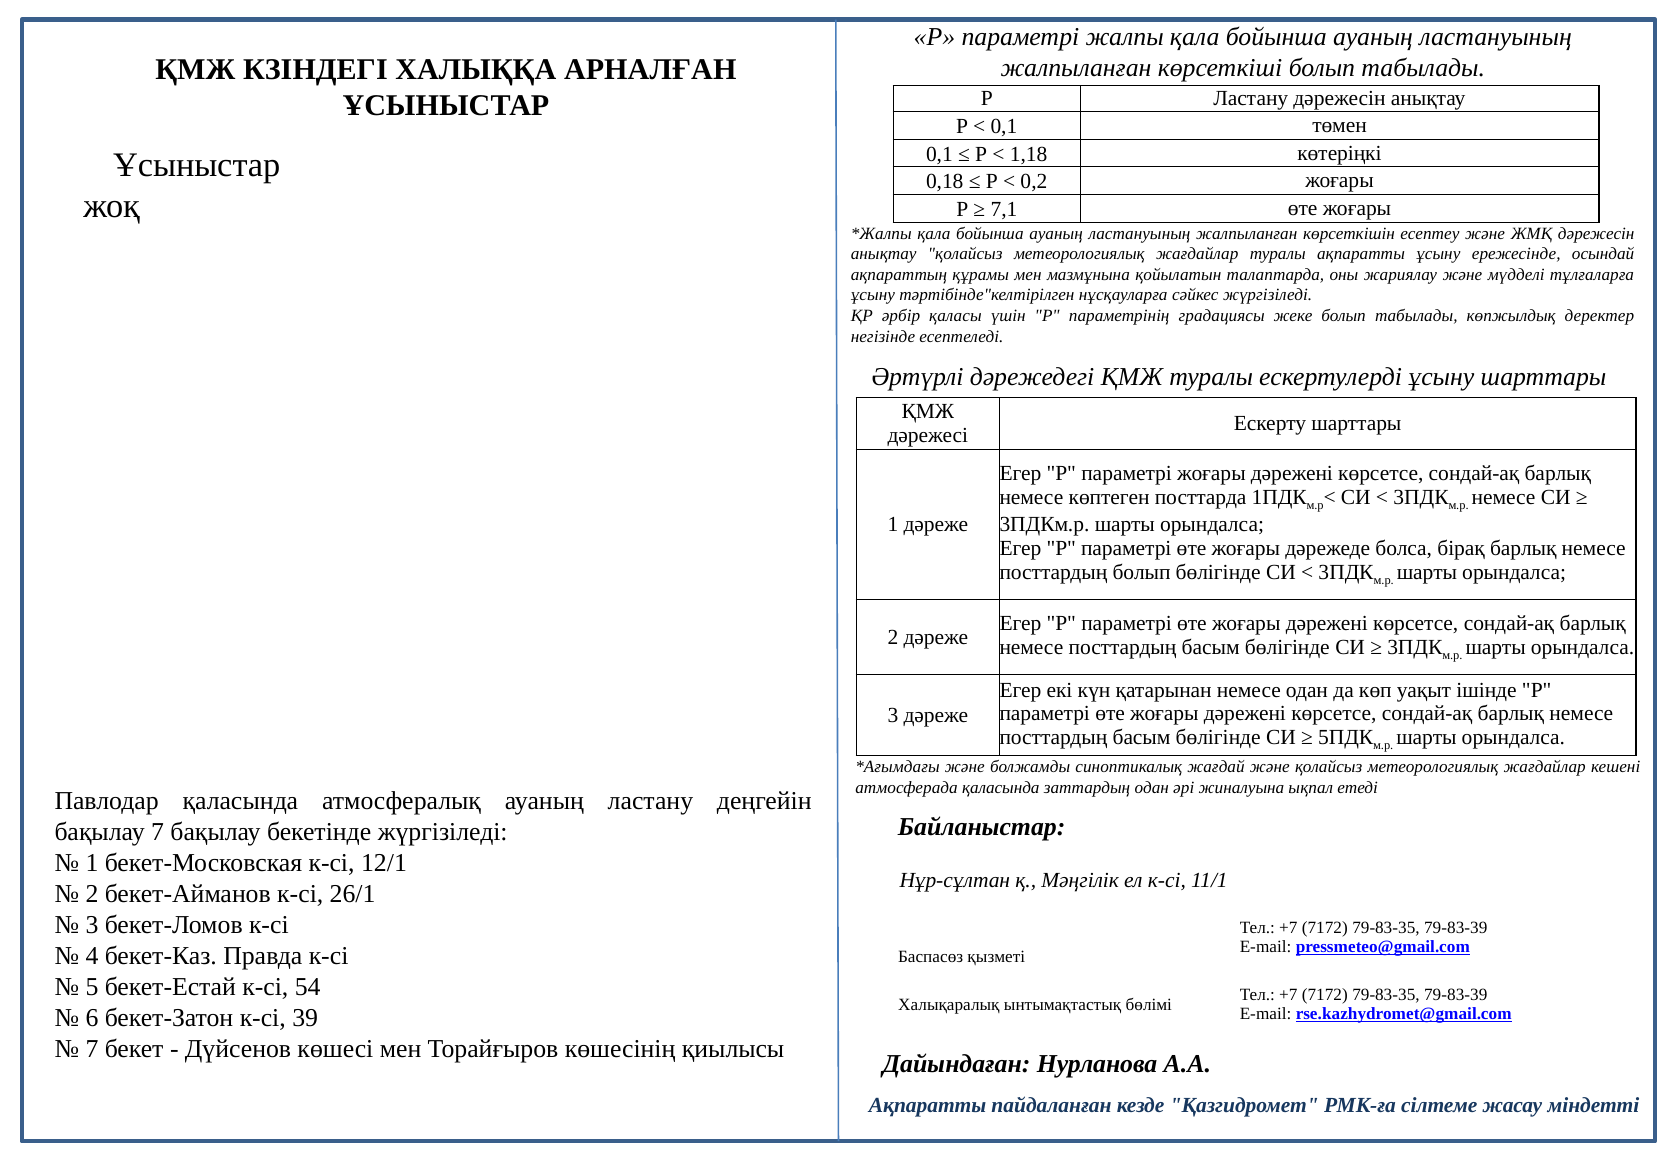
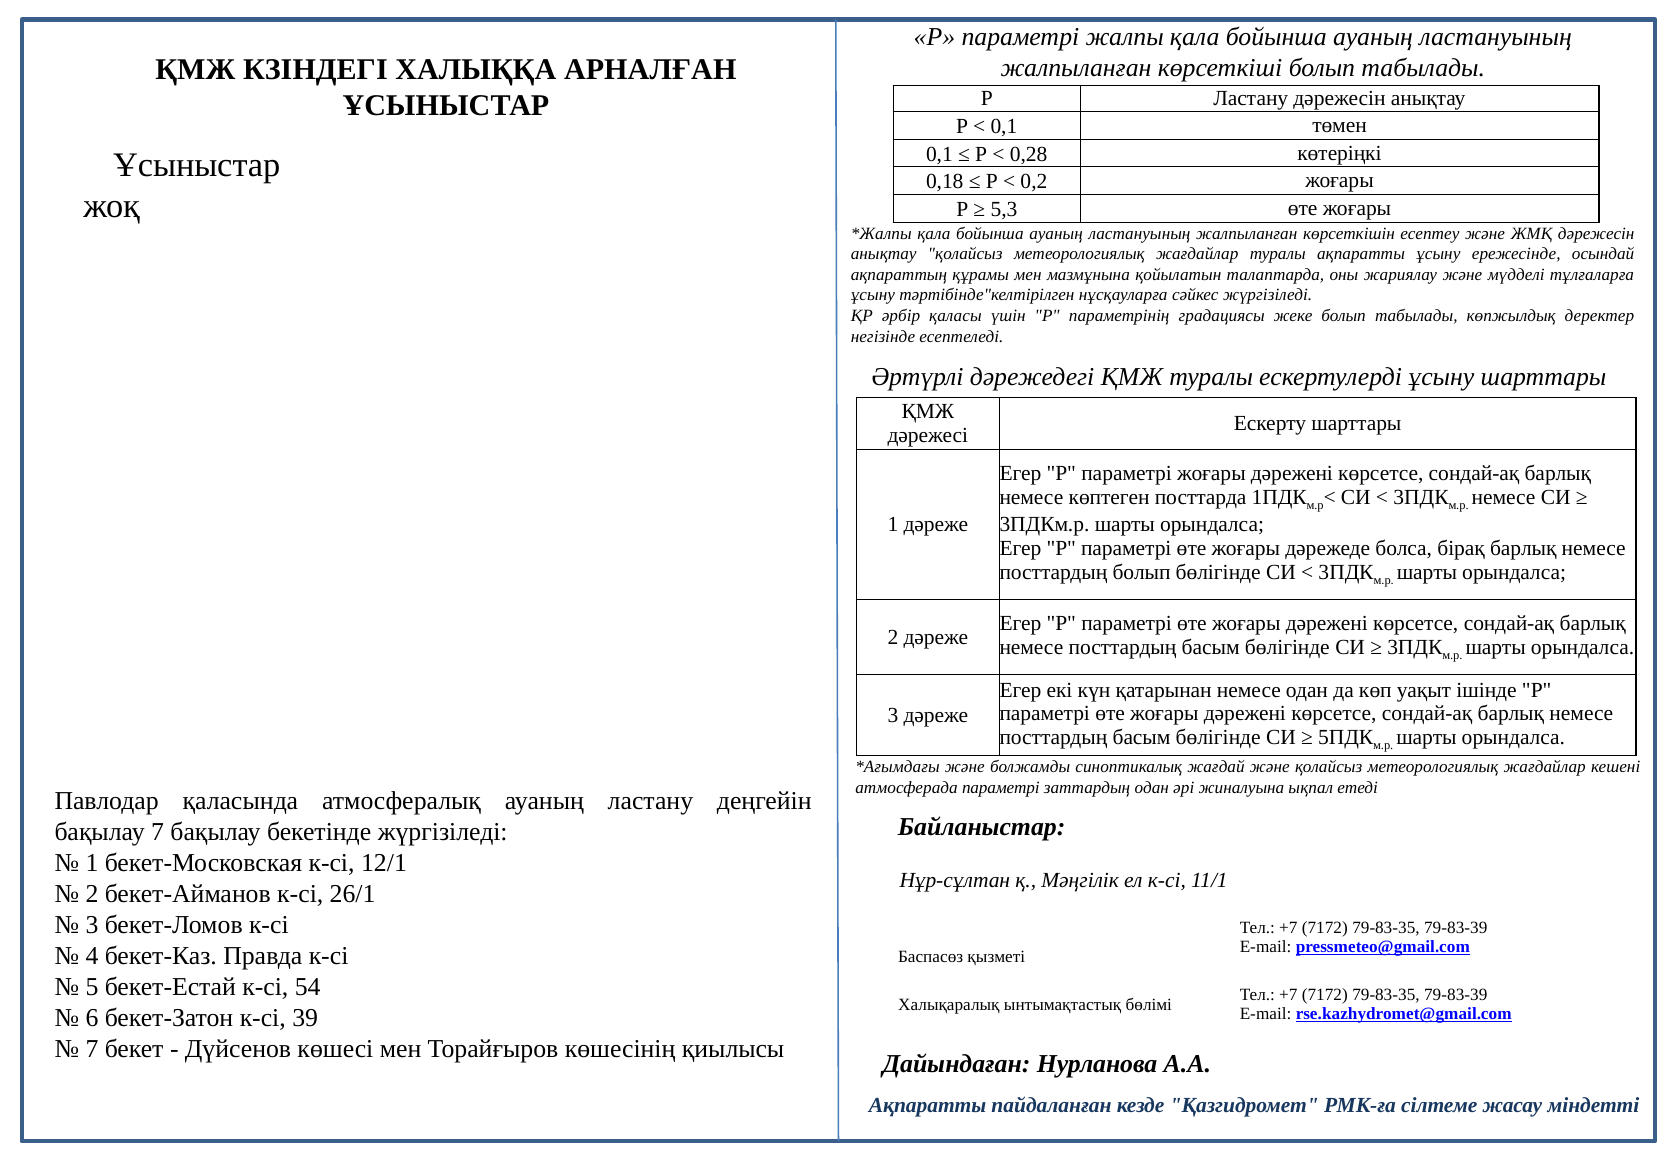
1,18: 1,18 -> 0,28 (1029, 154)
7,1: 7,1 -> 5,3 (1004, 209)
атмосферада қаласында: қаласында -> параметрі (1001, 788)
